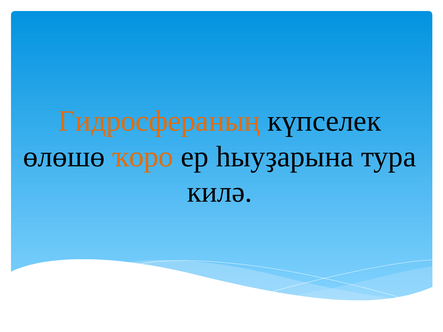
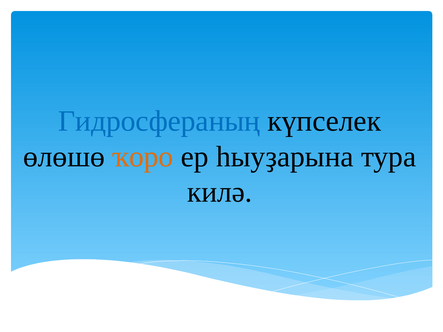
Гидросфераның colour: orange -> blue (159, 121)
